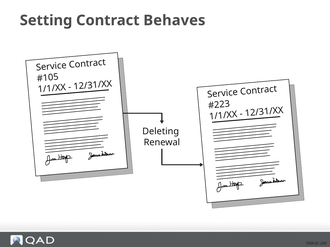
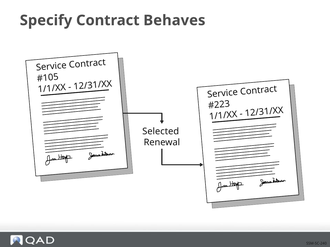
Setting: Setting -> Specify (46, 20)
Deleting: Deleting -> Selected (161, 132)
